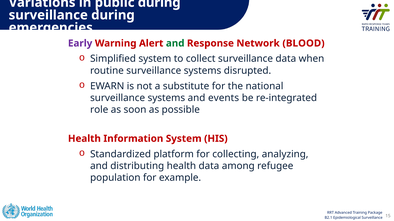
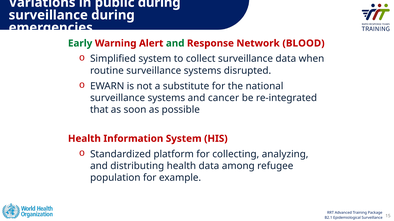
Early colour: purple -> green (80, 43)
events: events -> cancer (224, 98)
role: role -> that (99, 110)
